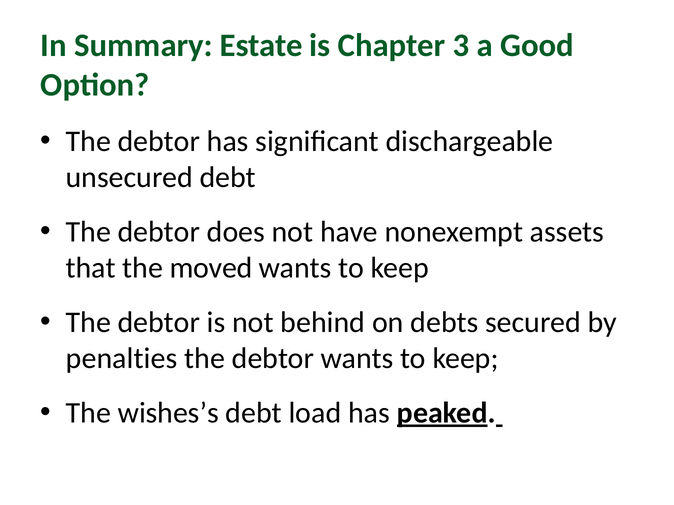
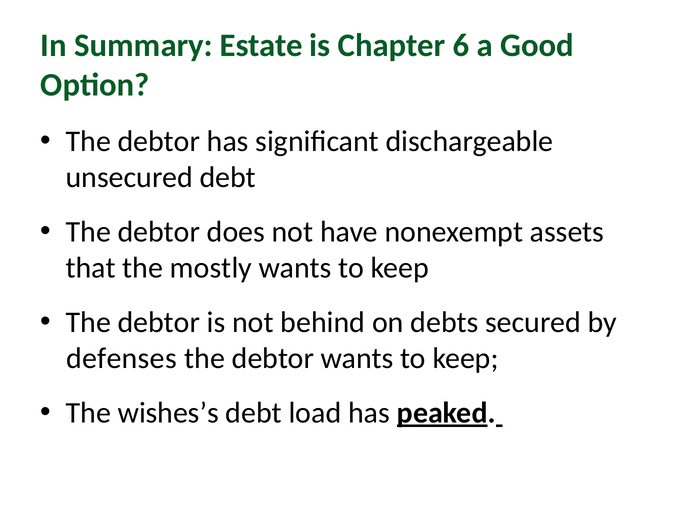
3: 3 -> 6 (461, 46)
moved: moved -> mostly (211, 268)
penalties: penalties -> defenses (121, 359)
